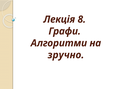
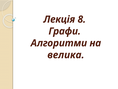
зручно: зручно -> велика (66, 55)
